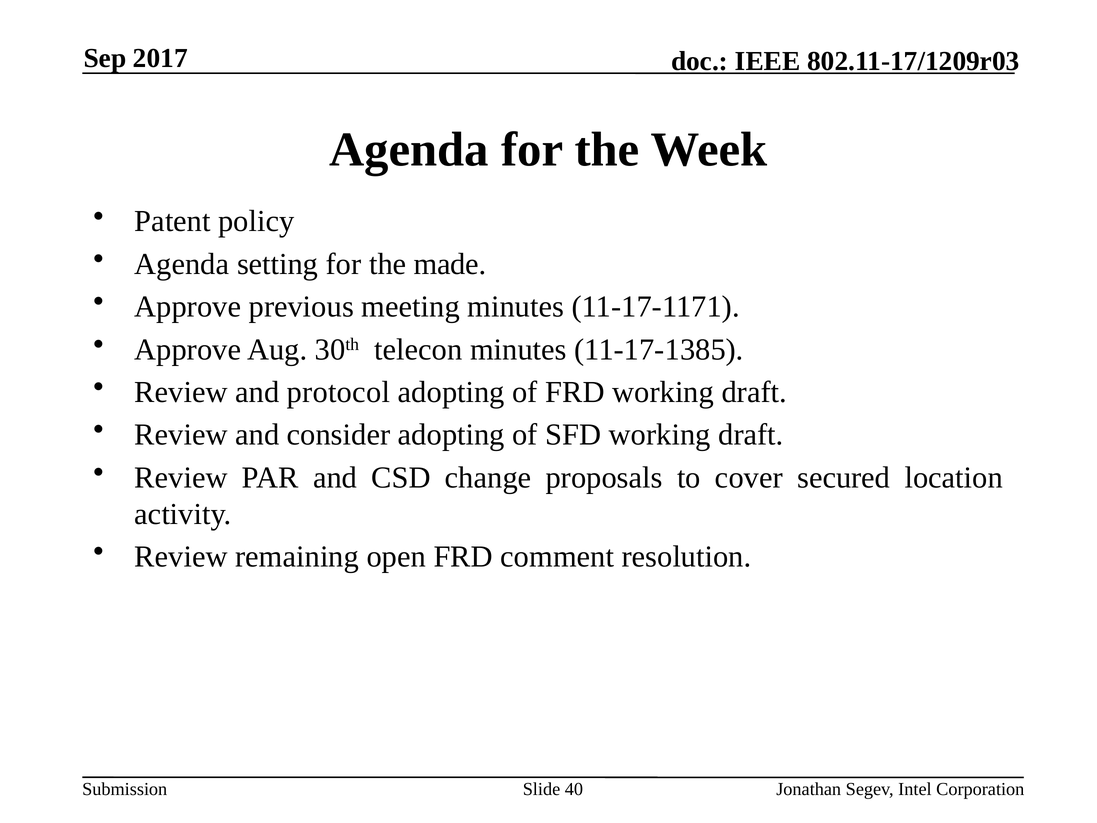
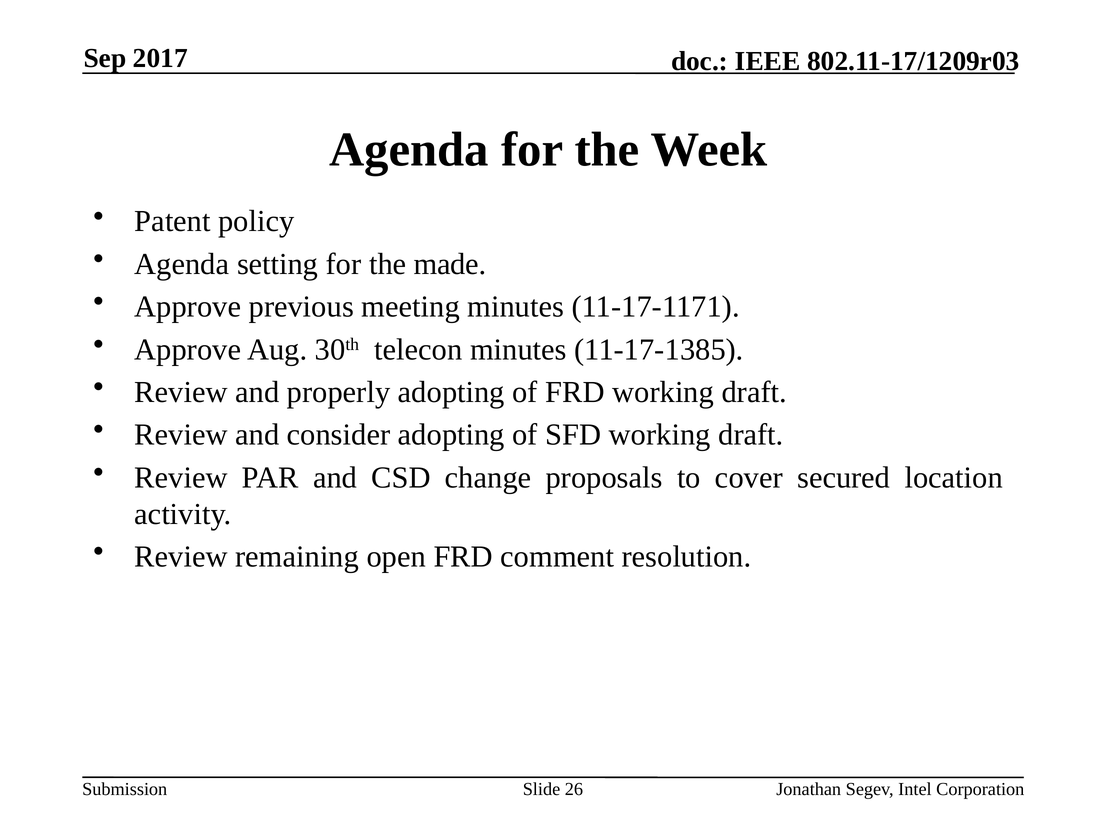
protocol: protocol -> properly (339, 392)
40: 40 -> 26 (574, 789)
